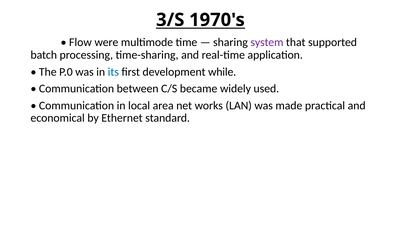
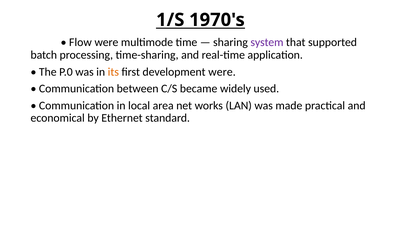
3/S: 3/S -> 1/S (170, 20)
its colour: blue -> orange (113, 72)
development while: while -> were (222, 72)
